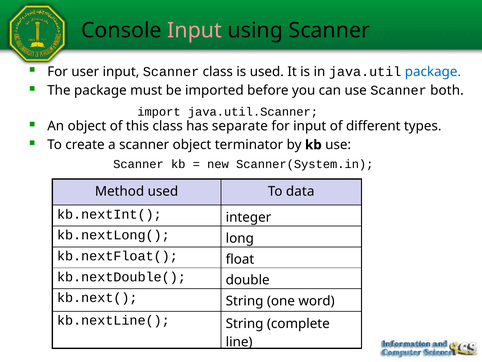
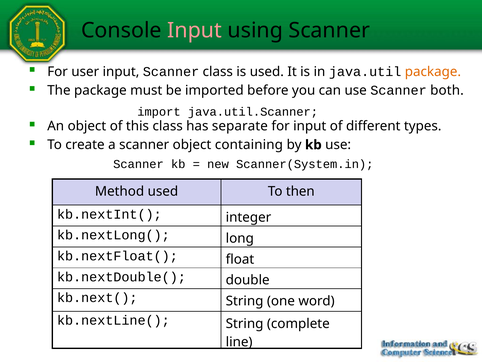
package colour: blue -> orange (433, 72)
terminator: terminator -> containing (249, 145)
data: data -> then (300, 191)
